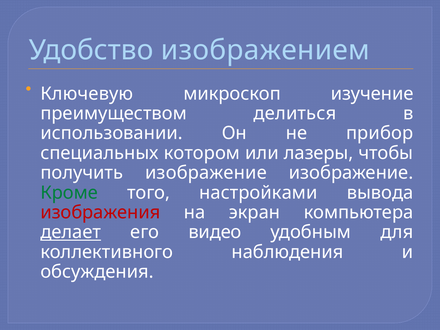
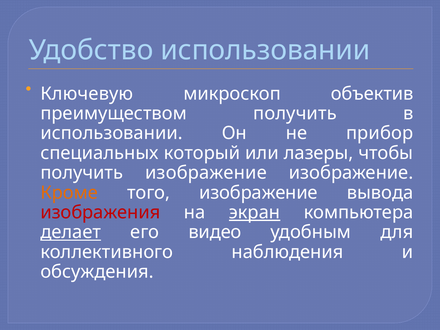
Удобство изображением: изображением -> использовании (265, 50)
изучение: изучение -> объектив (372, 94)
преимуществом делиться: делиться -> получить (295, 113)
котором: котором -> который (202, 153)
Кроме colour: green -> orange (69, 193)
того настройками: настройками -> изображение (258, 193)
экран underline: none -> present (255, 212)
